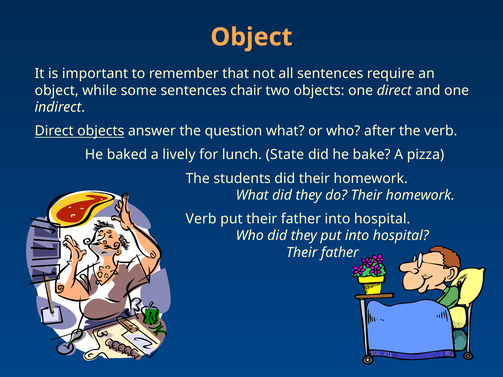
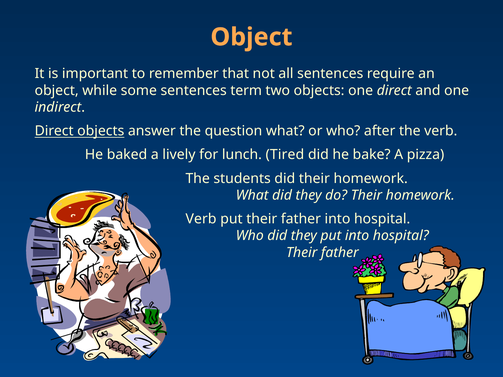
chair: chair -> term (246, 91)
State: State -> Tired (285, 155)
